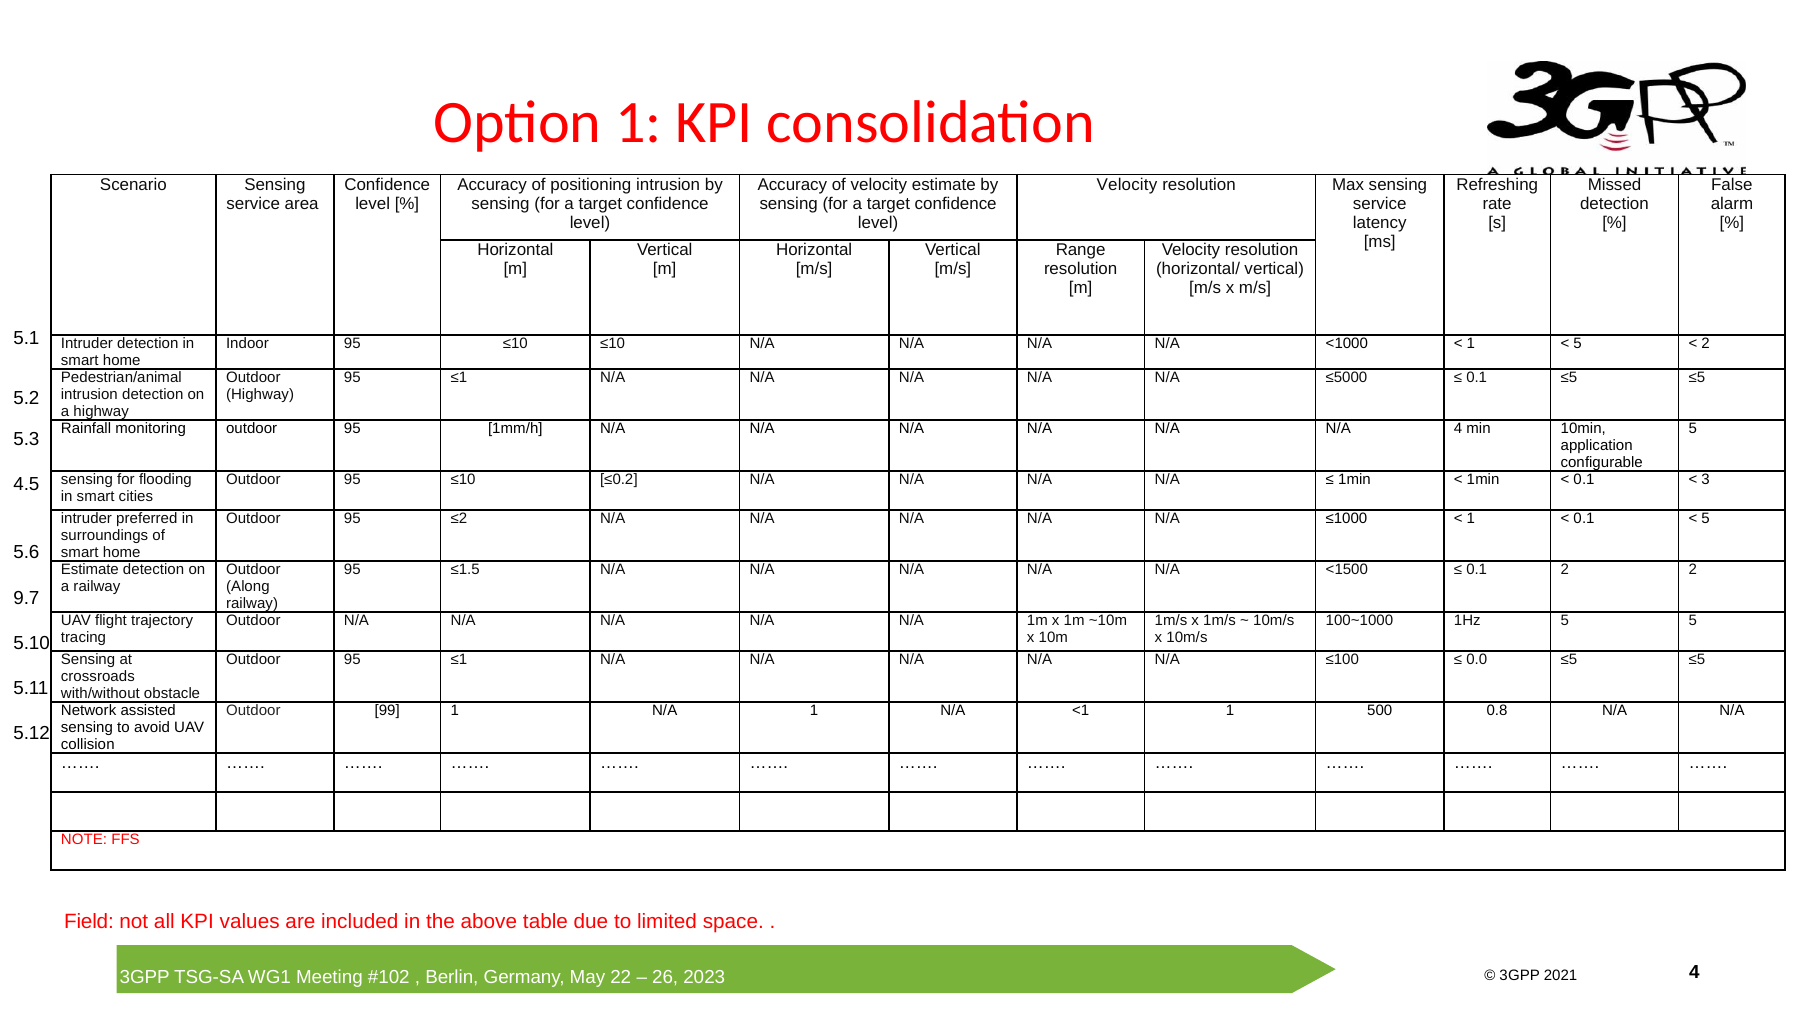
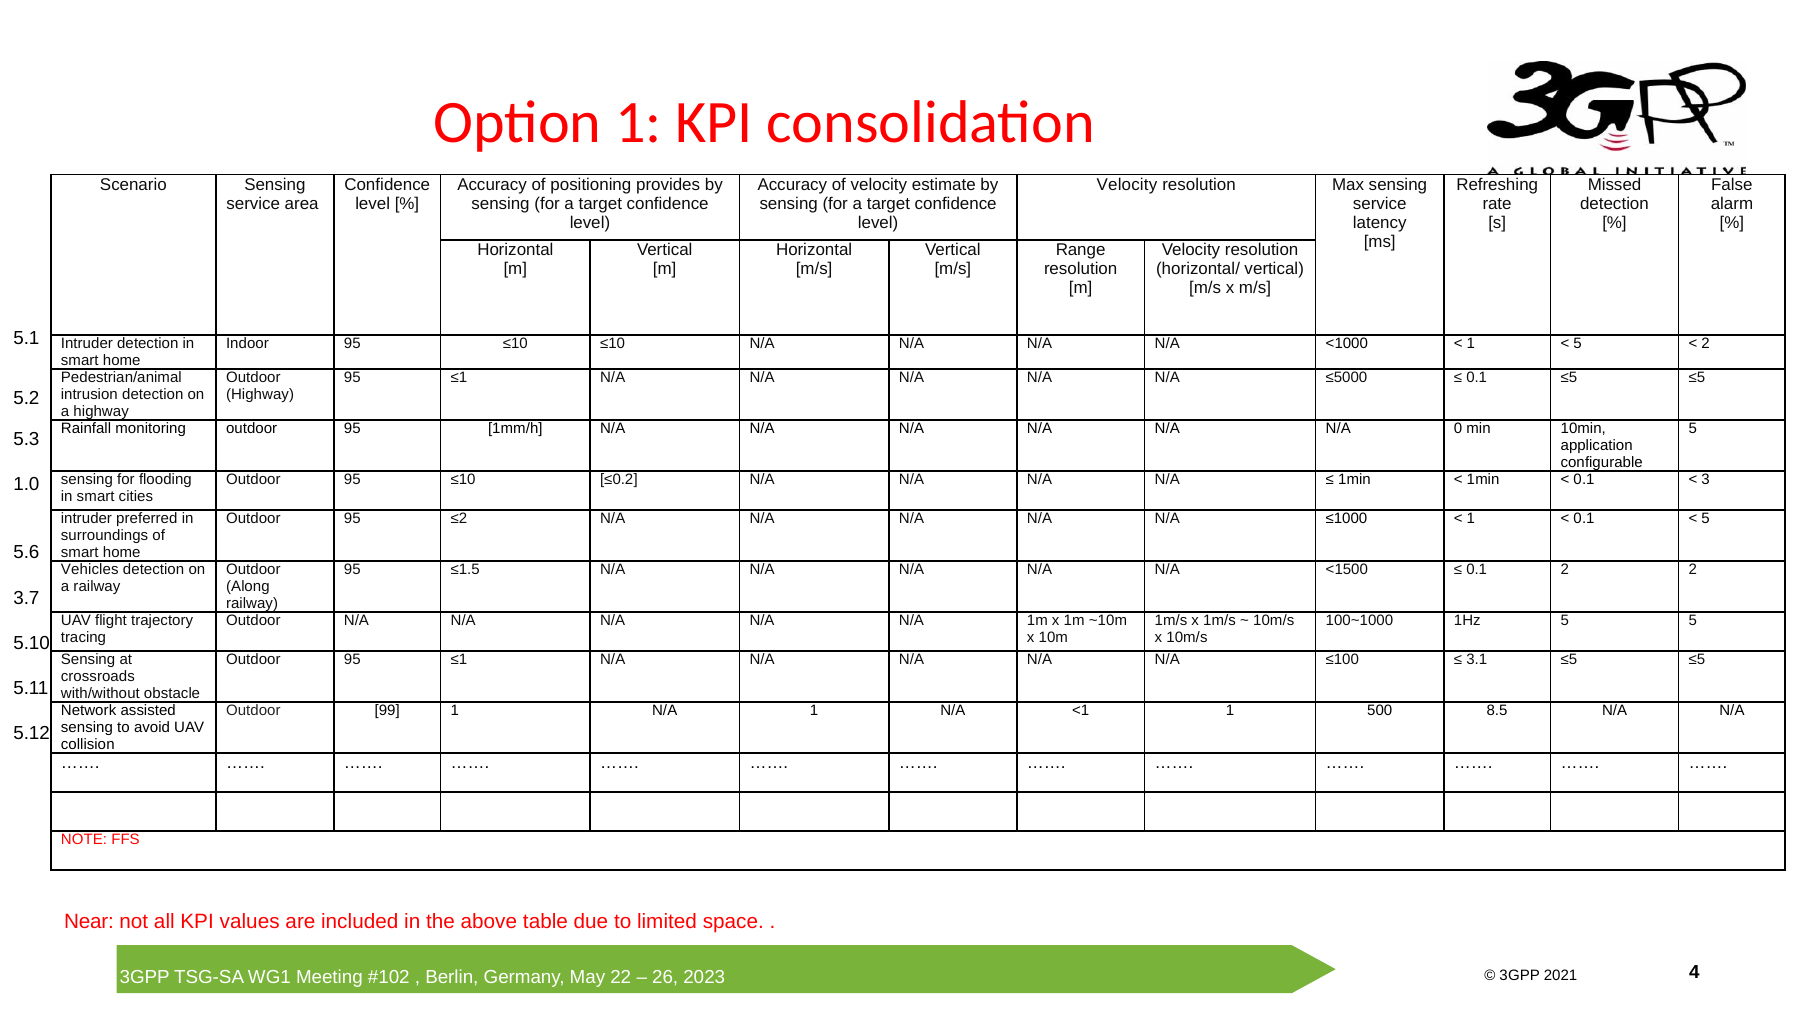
positioning intrusion: intrusion -> provides (668, 184)
N/A 4: 4 -> 0 (1458, 429)
4.5: 4.5 -> 1.0 (26, 484)
Estimate: Estimate -> Vehicles (90, 570)
9.7: 9.7 -> 3.7 (26, 598)
0.0: 0.0 -> 3.1 (1477, 659)
0.8: 0.8 -> 8.5 (1497, 710)
Field: Field -> Near (89, 921)
